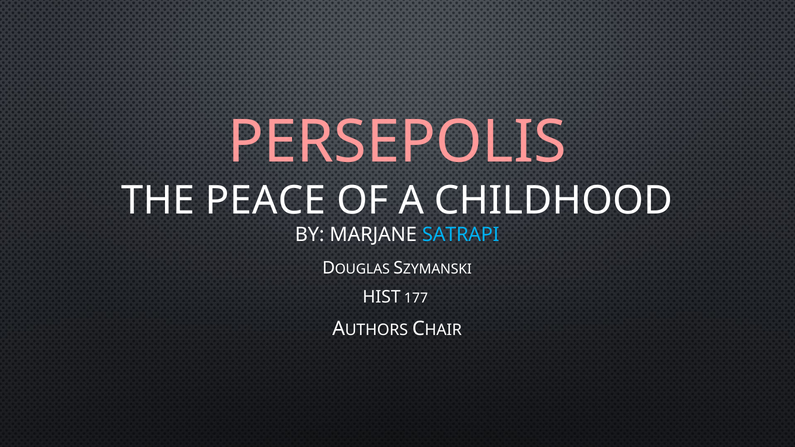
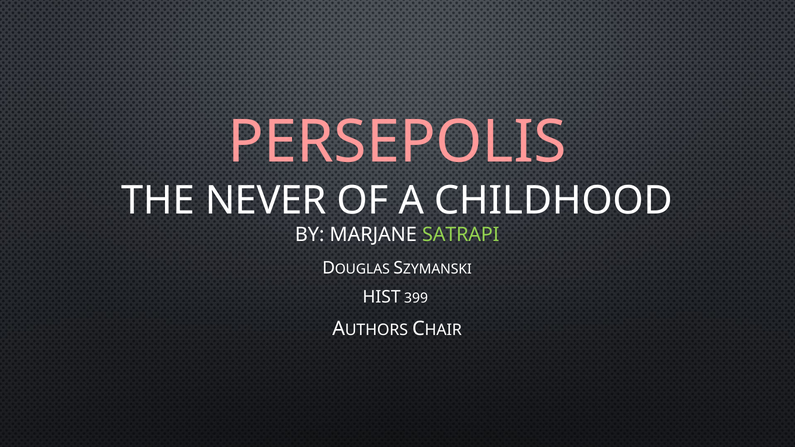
PEACE: PEACE -> NEVER (266, 201)
SATRAPI colour: light blue -> light green (461, 235)
177: 177 -> 399 (416, 298)
